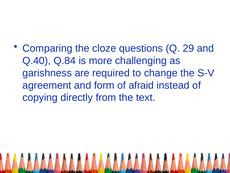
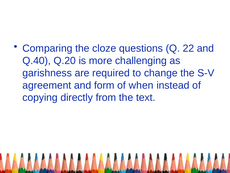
29: 29 -> 22 (188, 48)
Q.84: Q.84 -> Q.20 (65, 61)
afraid: afraid -> when (141, 85)
